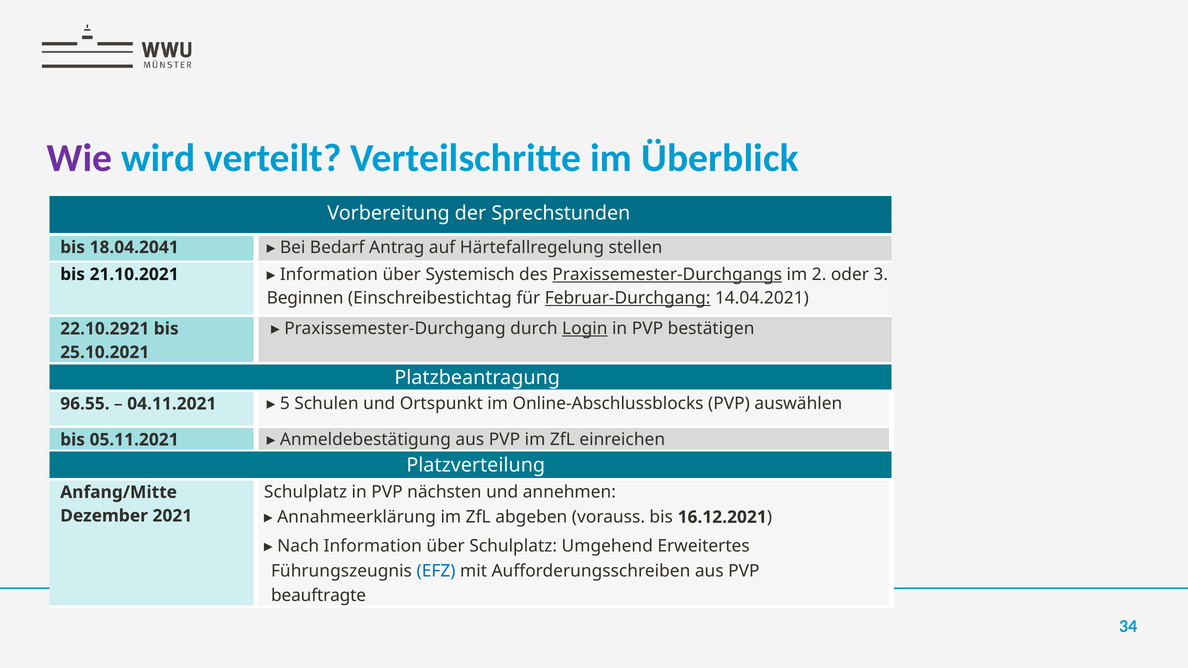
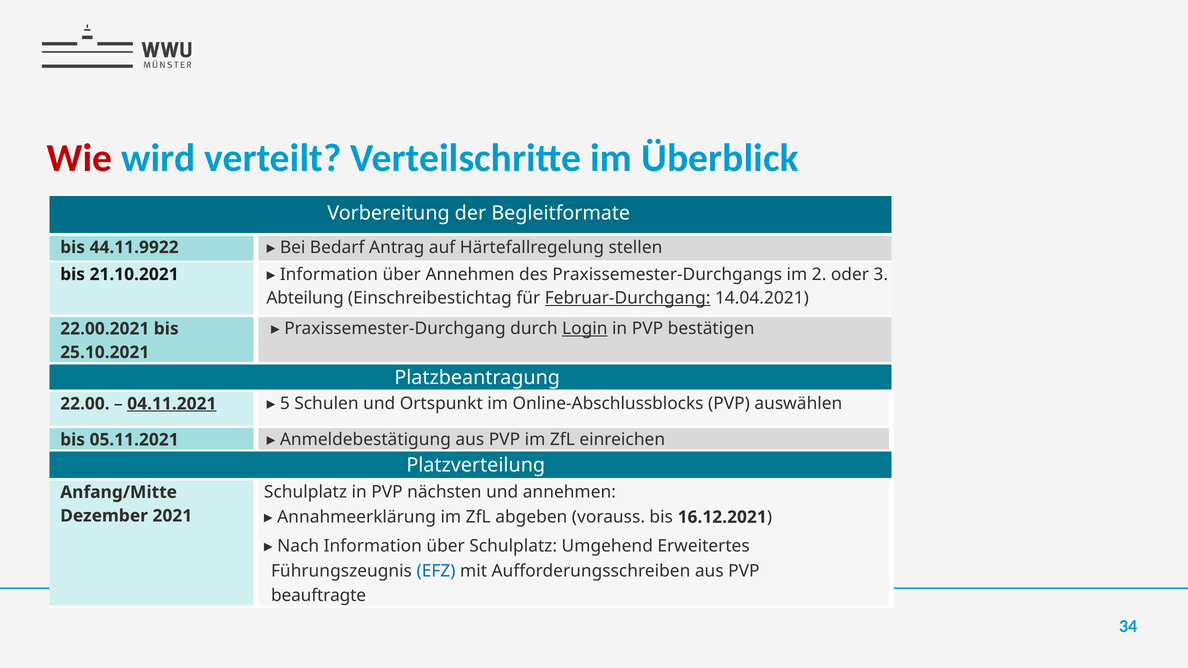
Wie colour: purple -> red (80, 158)
Sprechstunden: Sprechstunden -> Begleitformate (561, 213)
18.04.2041: 18.04.2041 -> 44.11.9922 (134, 247)
über Systemisch: Systemisch -> Annehmen (470, 274)
Praxissemester-Durchgangs underline: present -> none (667, 274)
Beginnen: Beginnen -> Abteilung (305, 298)
22.10.2921: 22.10.2921 -> 22.00.2021 (105, 329)
96.55: 96.55 -> 22.00 (85, 404)
04.11.2021 underline: none -> present (172, 404)
